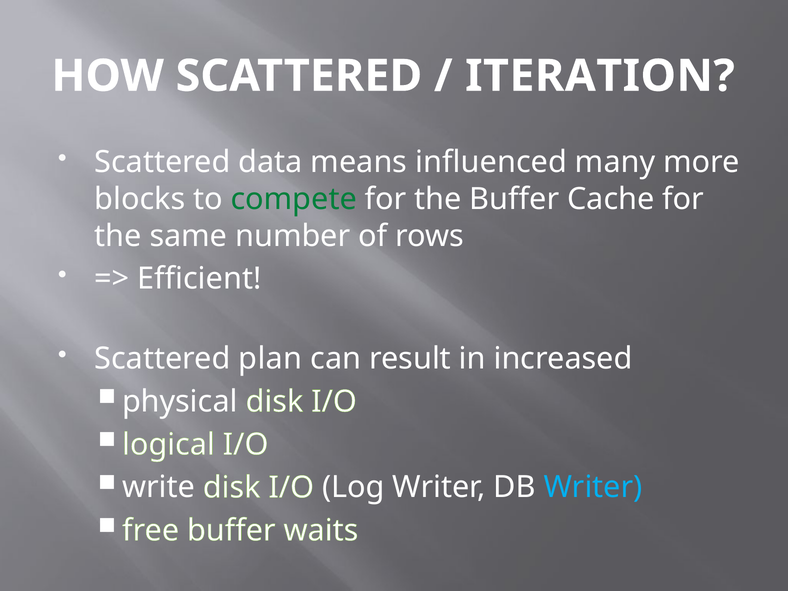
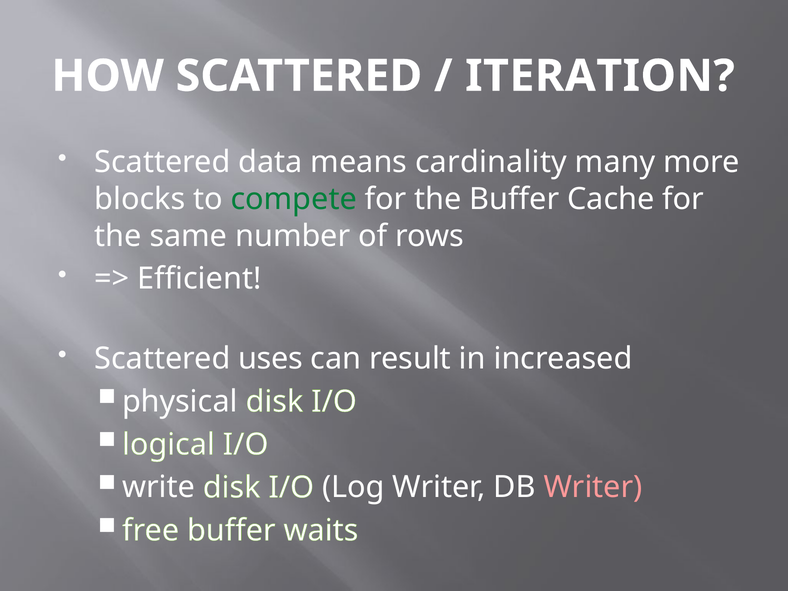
influenced: influenced -> cardinality (491, 162)
plan: plan -> uses (271, 359)
Writer colour: light blue -> pink (593, 487)
